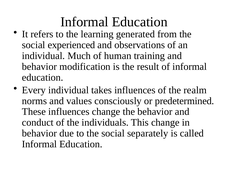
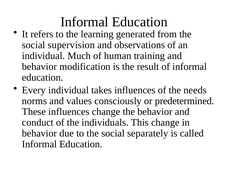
experienced: experienced -> supervision (71, 45)
realm: realm -> needs (195, 90)
